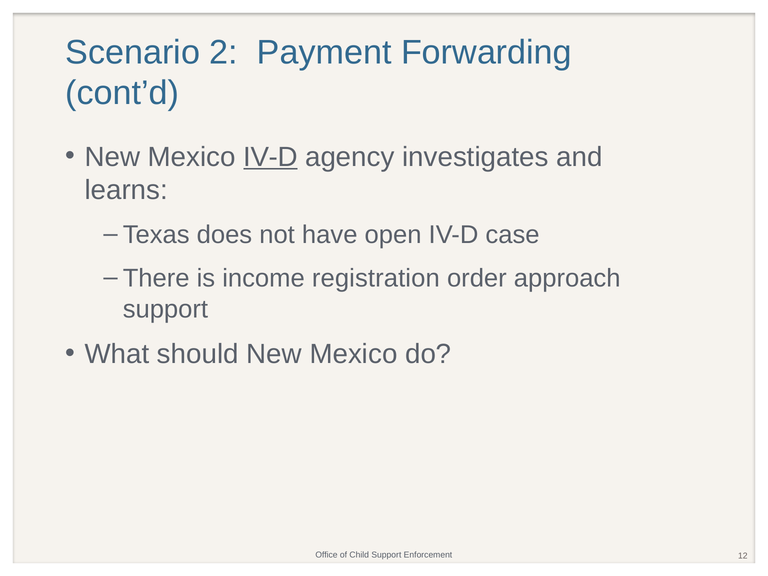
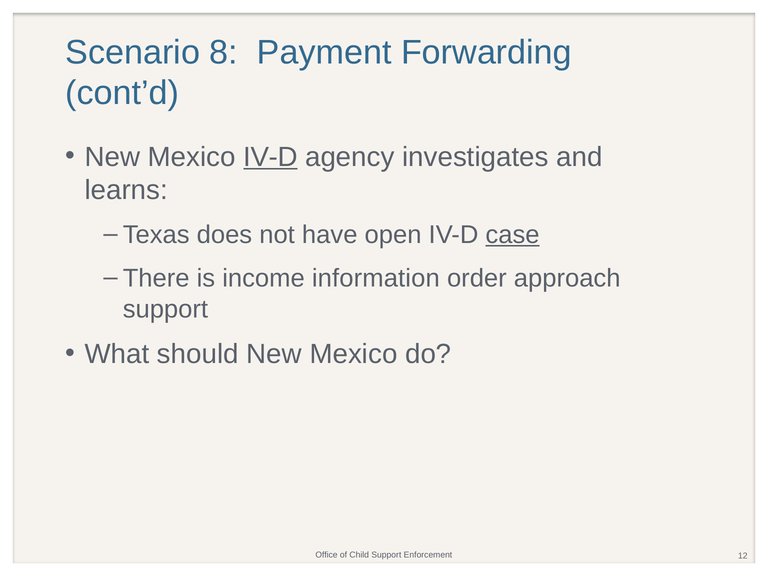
2: 2 -> 8 (224, 52)
case underline: none -> present (513, 235)
registration: registration -> information (376, 278)
